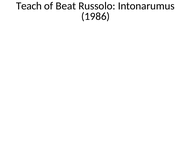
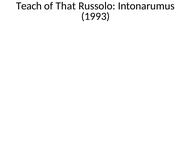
Beat: Beat -> That (66, 6)
1986: 1986 -> 1993 (95, 16)
